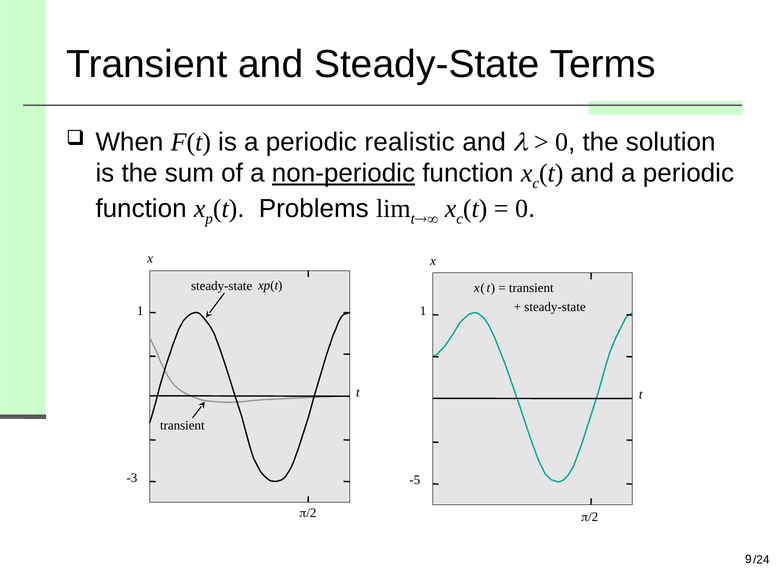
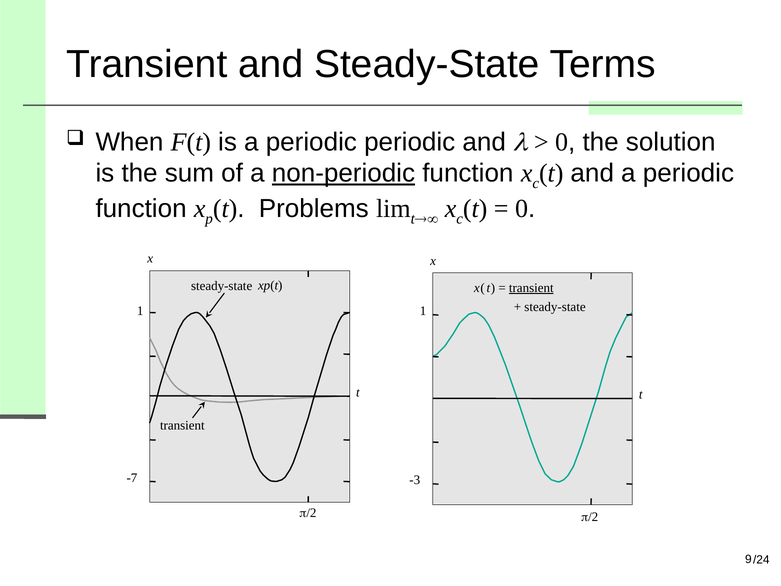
periodic realistic: realistic -> periodic (410, 142)
transient underline: none -> present (531, 288)
-3: -3 -> -7 (132, 478)
-5: -5 -> -3 (415, 480)
